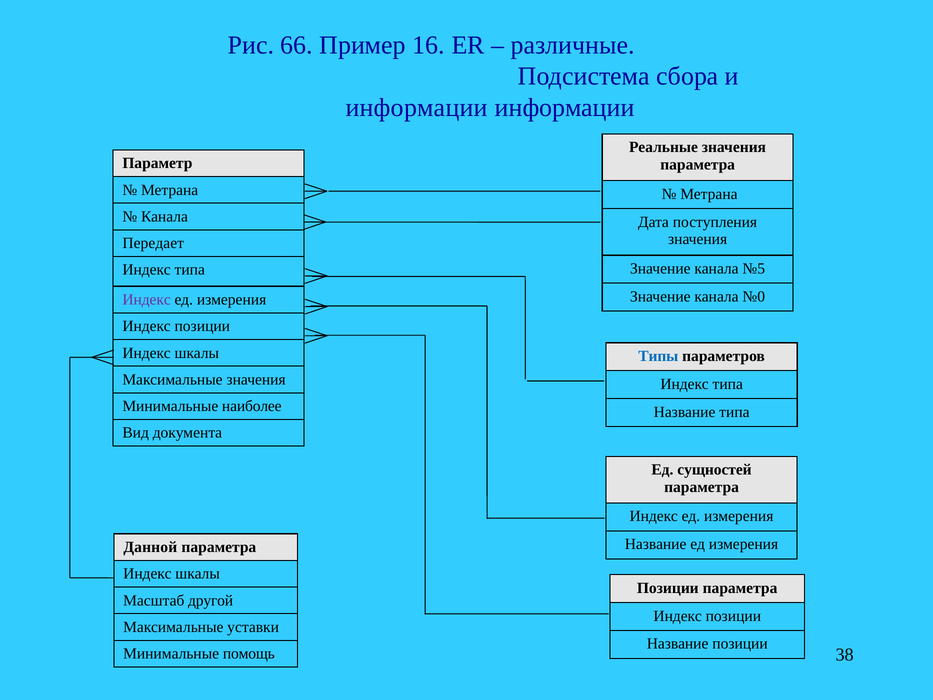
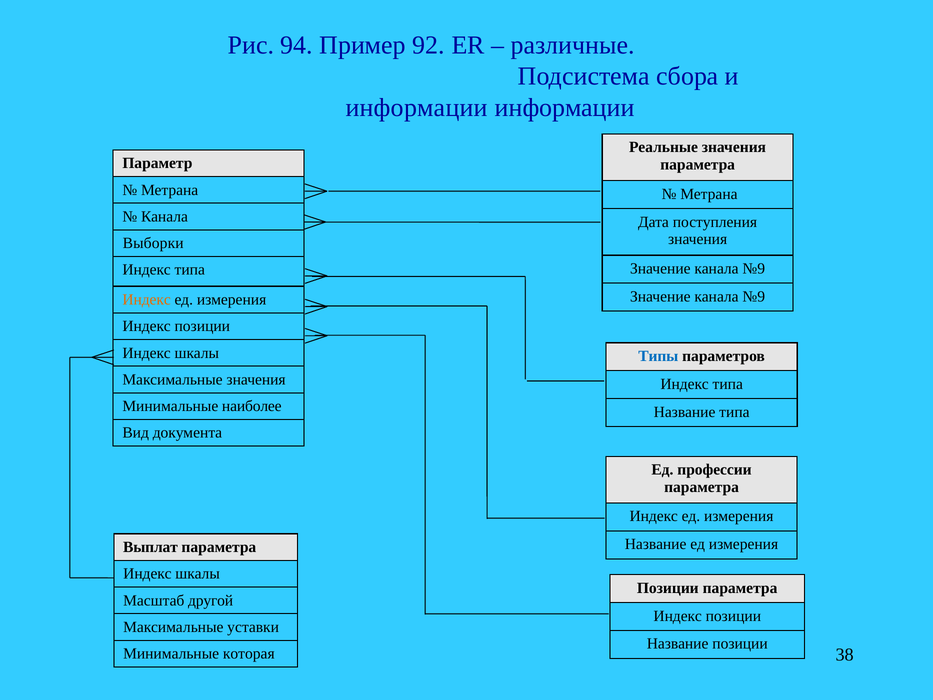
66: 66 -> 94 (297, 45)
16: 16 -> 92 (429, 45)
Передает: Передает -> Выборки (153, 243)
№5: №5 -> №9 (754, 268)
№0: №0 -> №9 (754, 296)
Индекс colour: purple -> orange (147, 300)
сущностей: сущностей -> профессии (715, 470)
Данной: Данной -> Выплат (150, 547)
помощь: помощь -> которая (249, 653)
